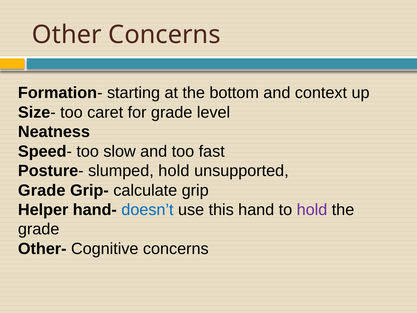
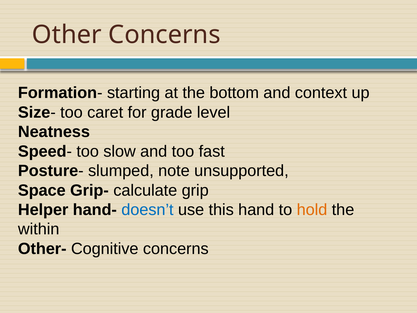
slumped hold: hold -> note (174, 171)
Grade: Grade -> Space (42, 190)
hold colour: purple -> orange (312, 210)
grade: grade -> within (39, 229)
